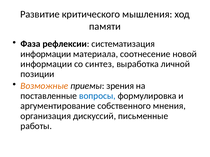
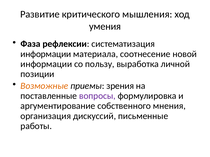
памяти: памяти -> умения (105, 26)
синтез: синтез -> пользу (100, 64)
вопросы colour: blue -> purple (97, 96)
